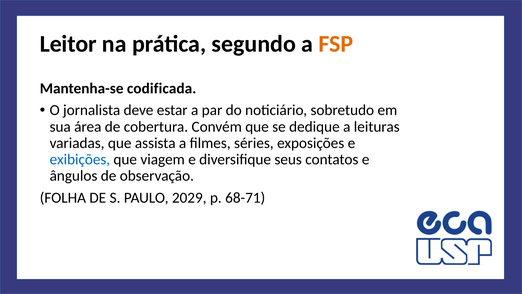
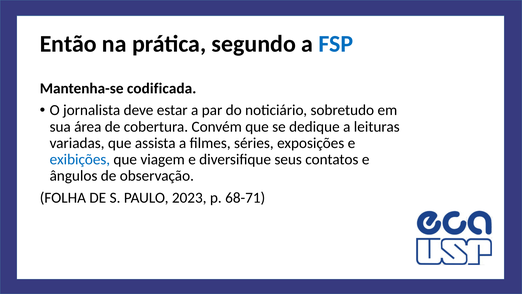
Leitor: Leitor -> Então (68, 44)
FSP colour: orange -> blue (336, 44)
2029: 2029 -> 2023 (189, 198)
